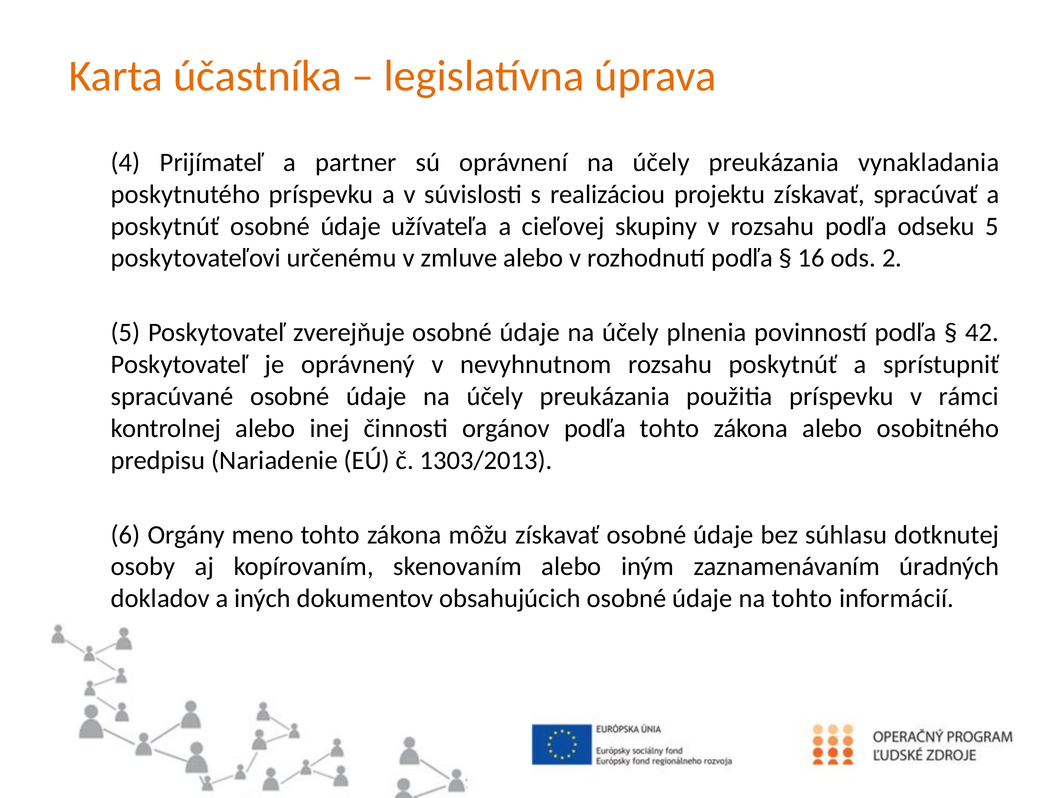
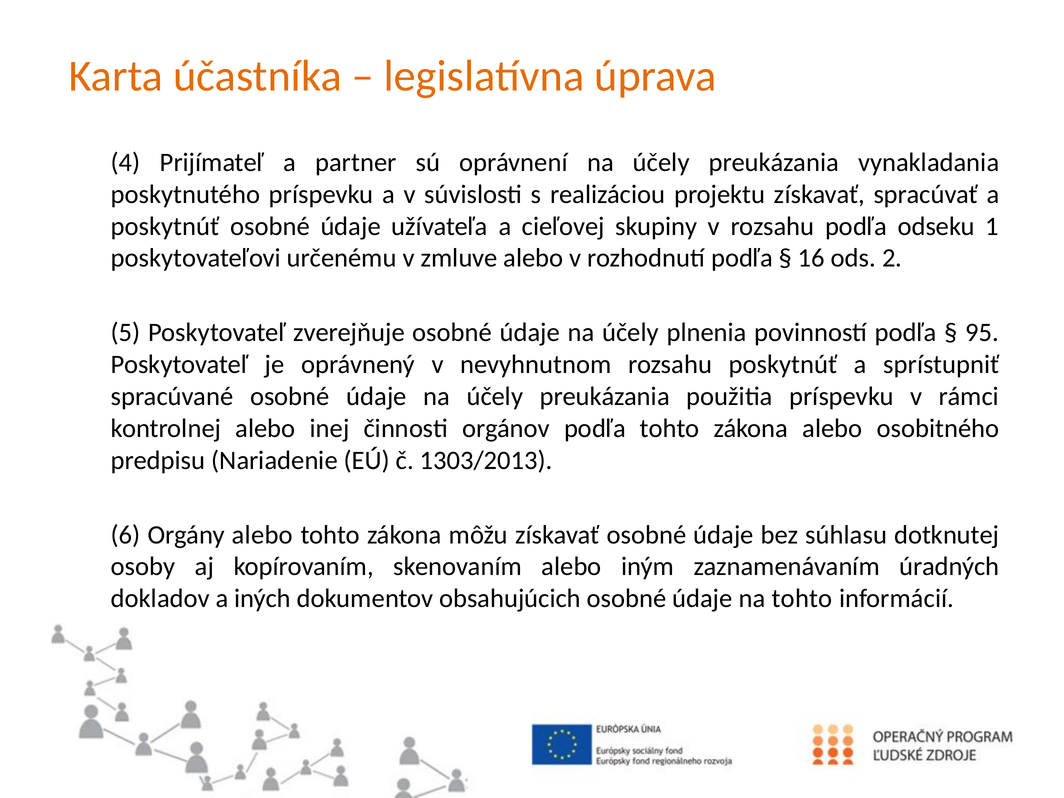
odseku 5: 5 -> 1 (992, 226)
42: 42 -> 95 (982, 333)
Orgány meno: meno -> alebo (262, 535)
